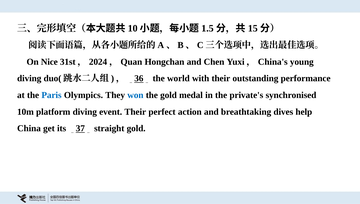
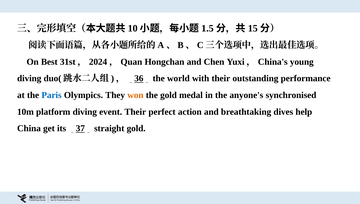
Nice: Nice -> Best (49, 62)
won colour: blue -> orange (135, 95)
private's: private's -> anyone's (246, 95)
